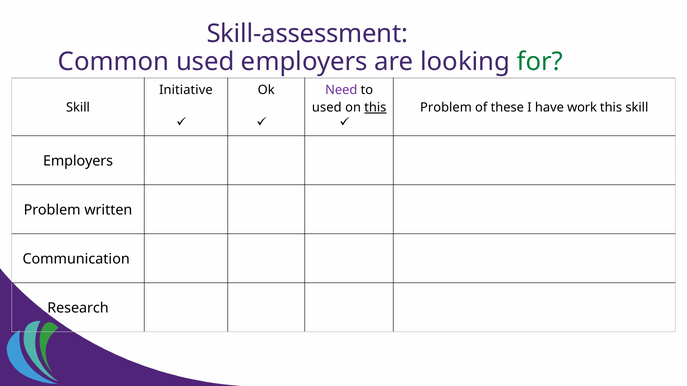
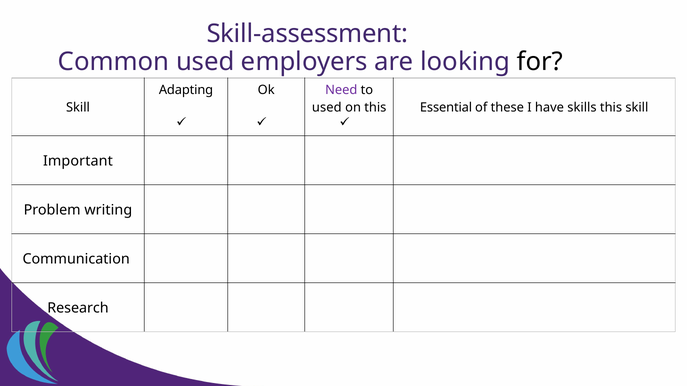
for colour: green -> black (540, 62)
Initiative: Initiative -> Adapting (186, 90)
this underline: present -> none (375, 108)
Problem: Problem -> Essential (446, 108)
work: work -> skills (582, 108)
Employers: Employers -> Important (78, 161)
written: written -> writing (108, 210)
